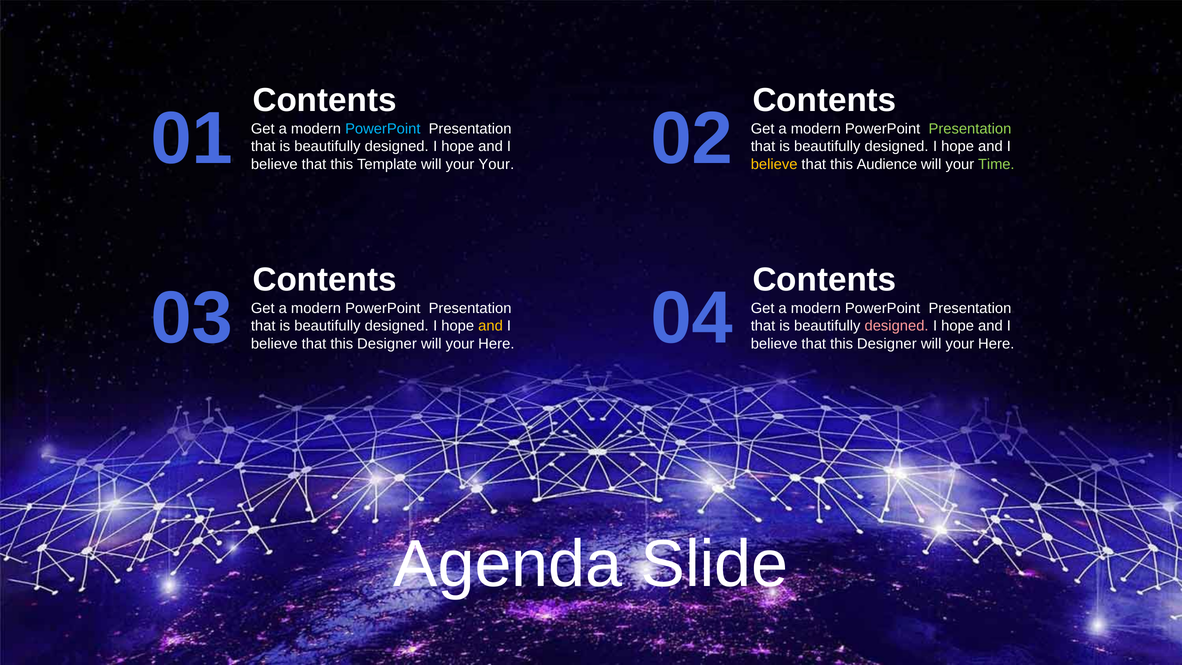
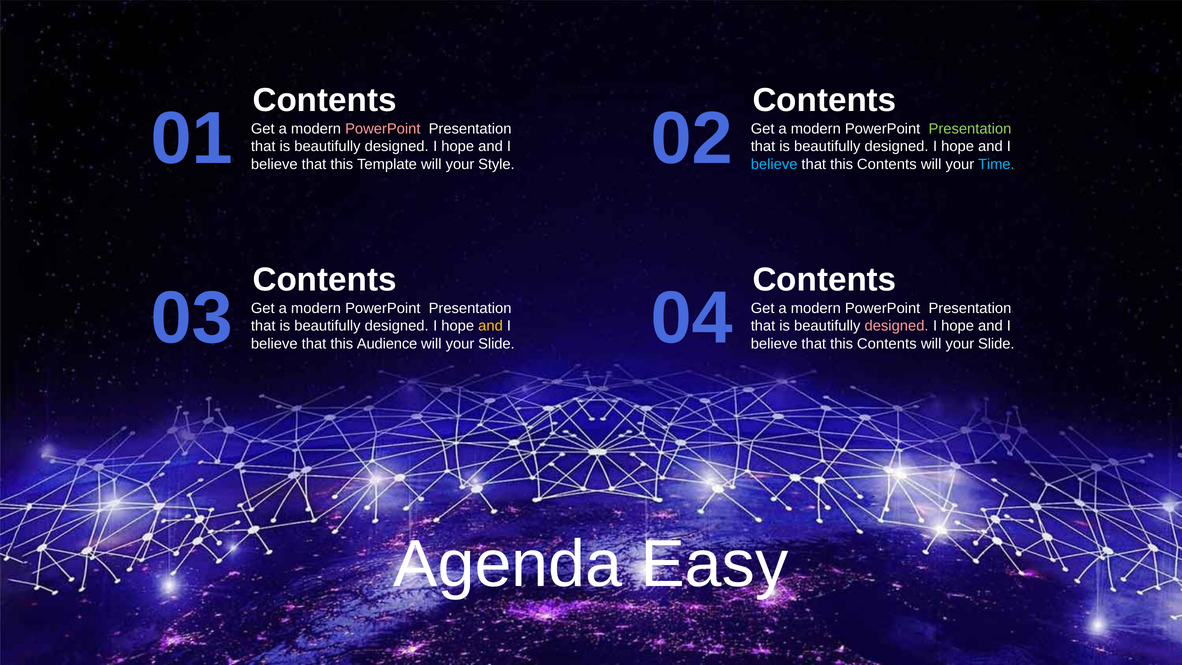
PowerPoint colour: light blue -> pink (383, 129)
your Your: Your -> Style (496, 164)
believe colour: yellow -> light blue (774, 164)
Audience: Audience -> Contents (887, 164)
Time colour: light green -> light blue (996, 164)
Designer: Designer -> Audience (387, 344)
Here: Here -> Slide (496, 344)
Designer: Designer -> Contents (887, 344)
Here: Here -> Slide (996, 344)
Slide: Slide -> Easy (715, 564)
